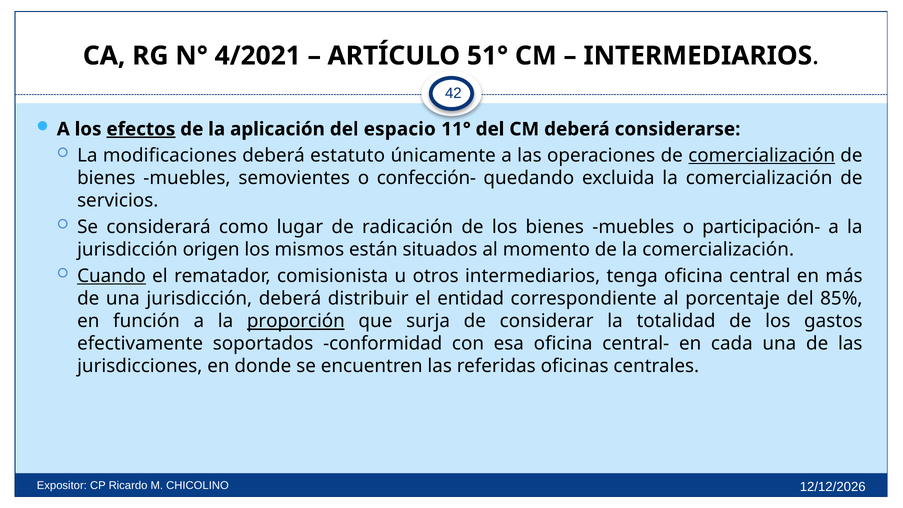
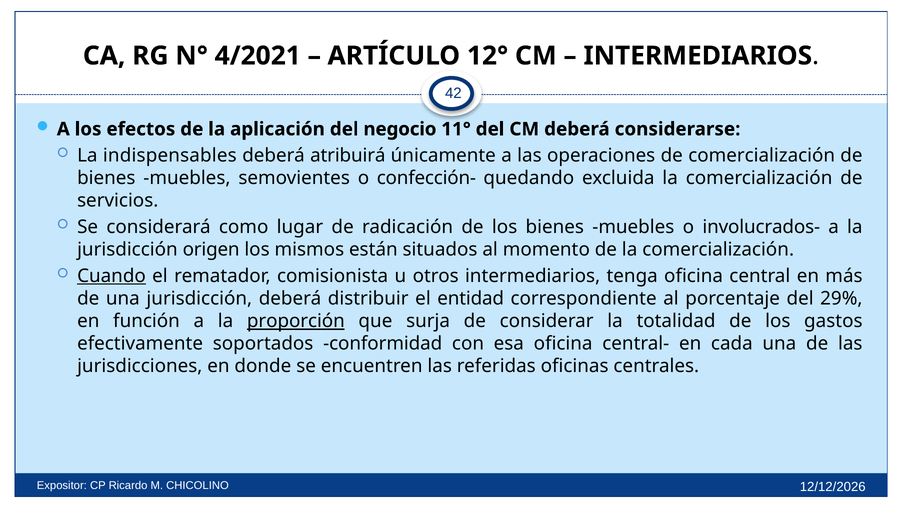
51°: 51° -> 12° (488, 56)
efectos underline: present -> none (141, 129)
espacio: espacio -> negocio (400, 129)
modificaciones: modificaciones -> indispensables (170, 155)
estatuto: estatuto -> atribuirá (348, 155)
comercialización underline: present -> none (762, 155)
participación-: participación- -> involucrados- (761, 227)
85%: 85% -> 29% (841, 298)
